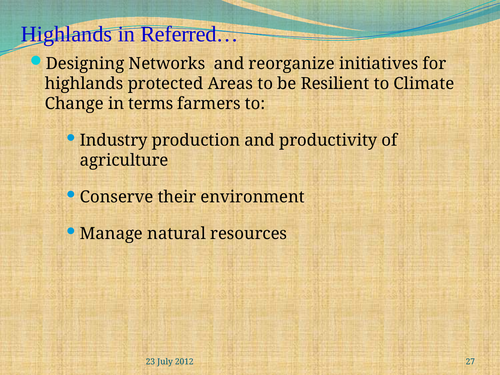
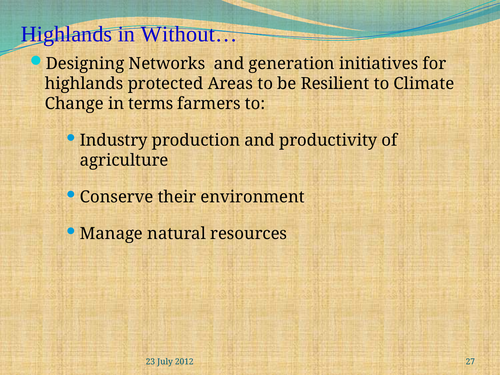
Referred…: Referred… -> Without… (189, 34)
reorganize: reorganize -> generation (292, 64)
